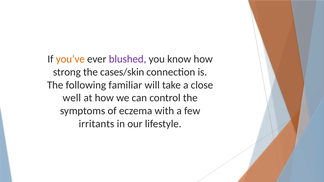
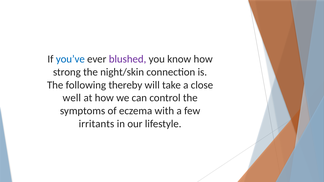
you’ve colour: orange -> blue (70, 59)
cases/skin: cases/skin -> night/skin (122, 72)
familiar: familiar -> thereby (125, 85)
